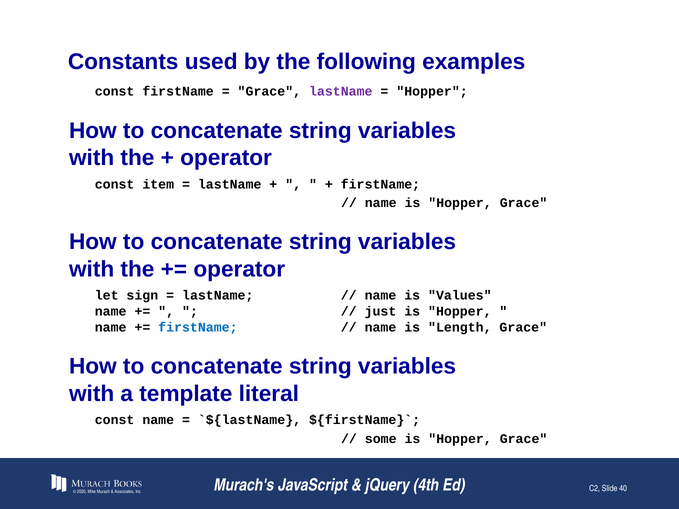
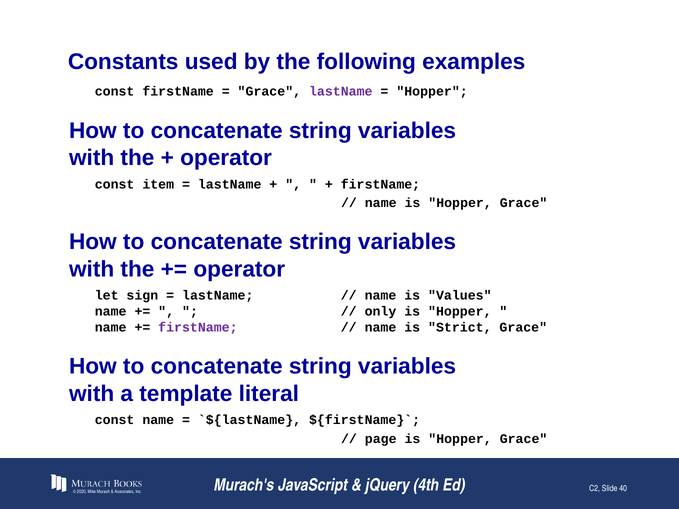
just: just -> only (380, 312)
firstName colour: blue -> purple (198, 327)
Length: Length -> Strict (460, 327)
some: some -> page (381, 439)
